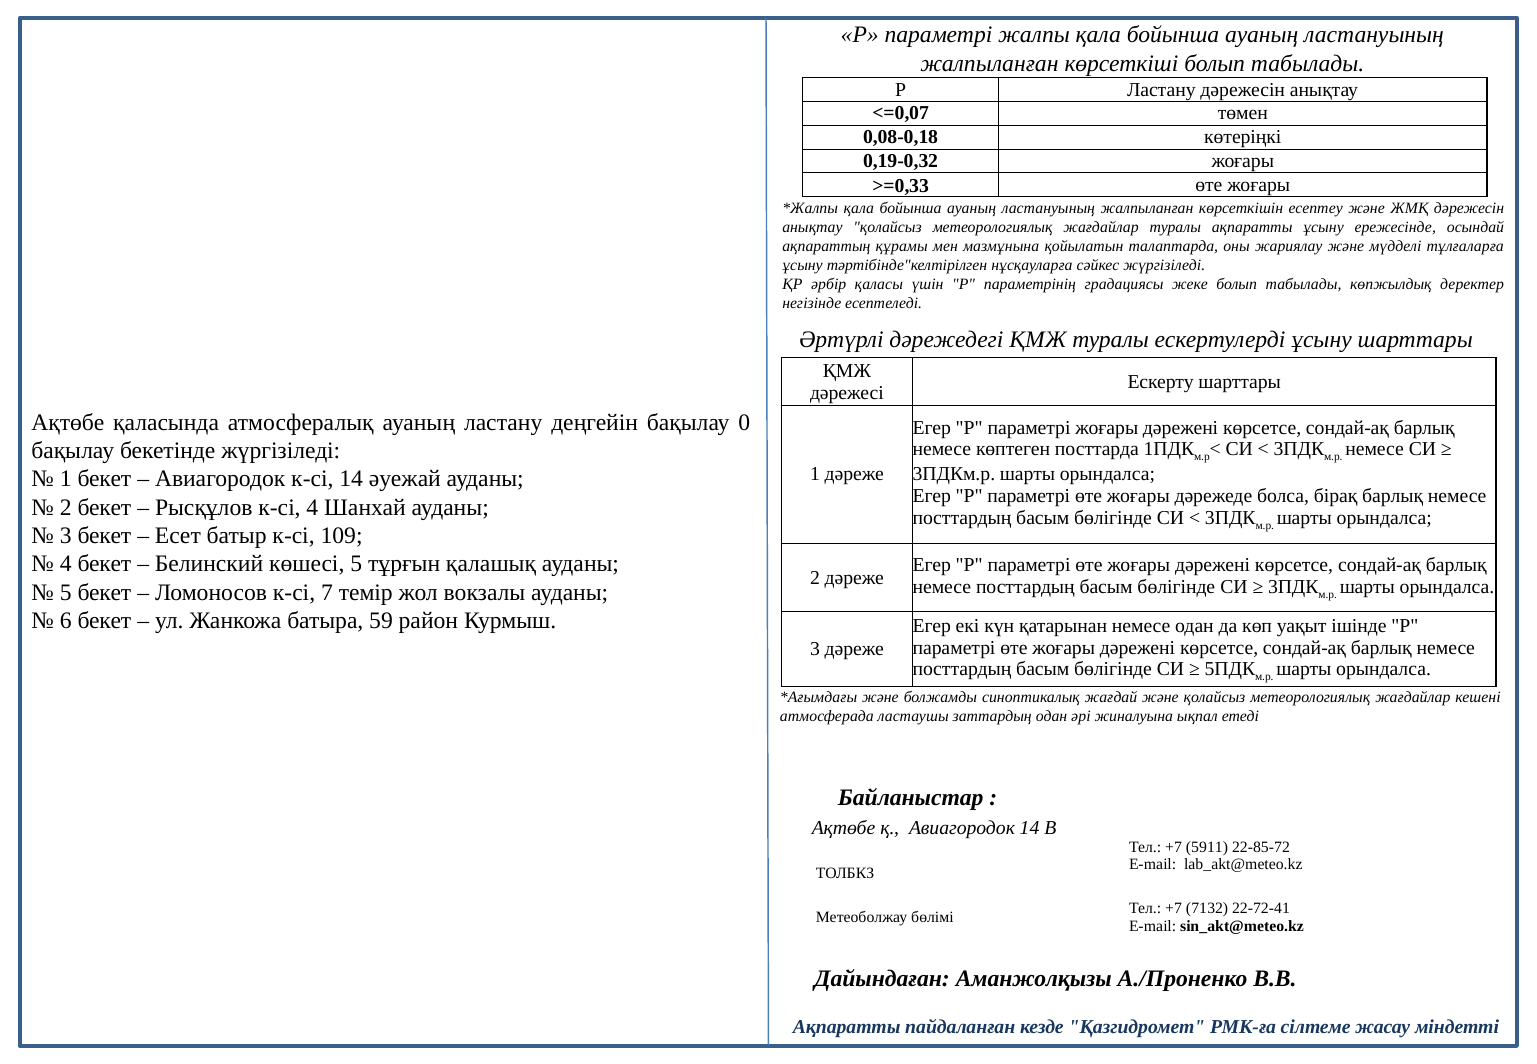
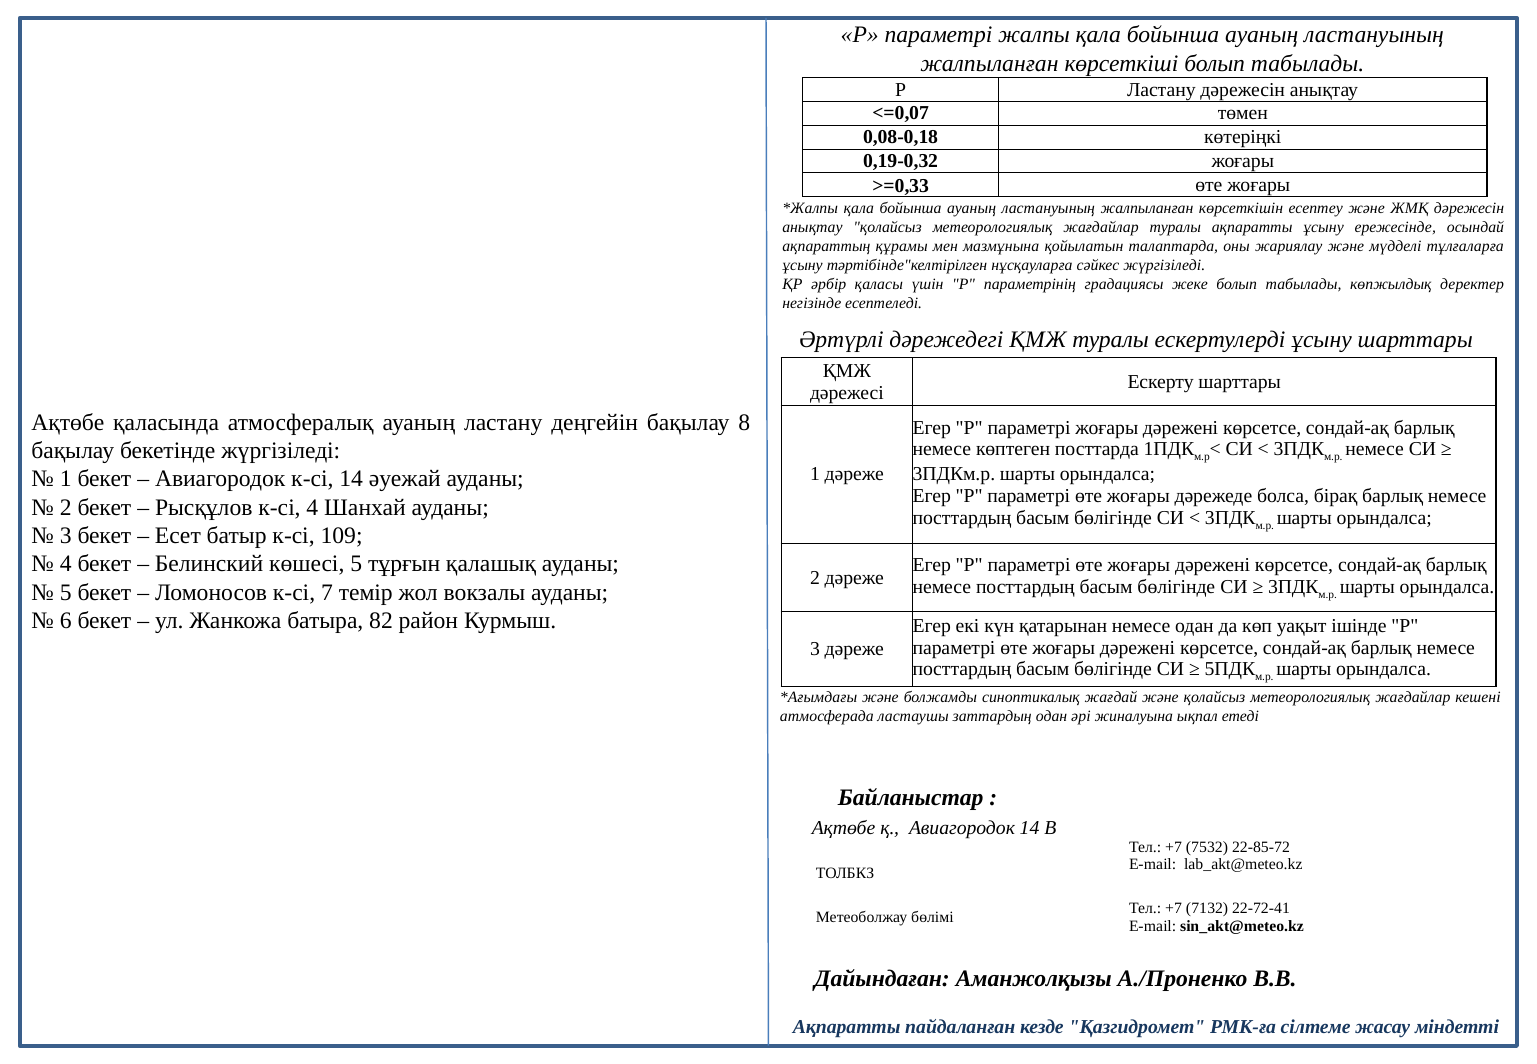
0: 0 -> 8 (744, 422)
59: 59 -> 82 (381, 621)
5911: 5911 -> 7532 (1207, 847)
